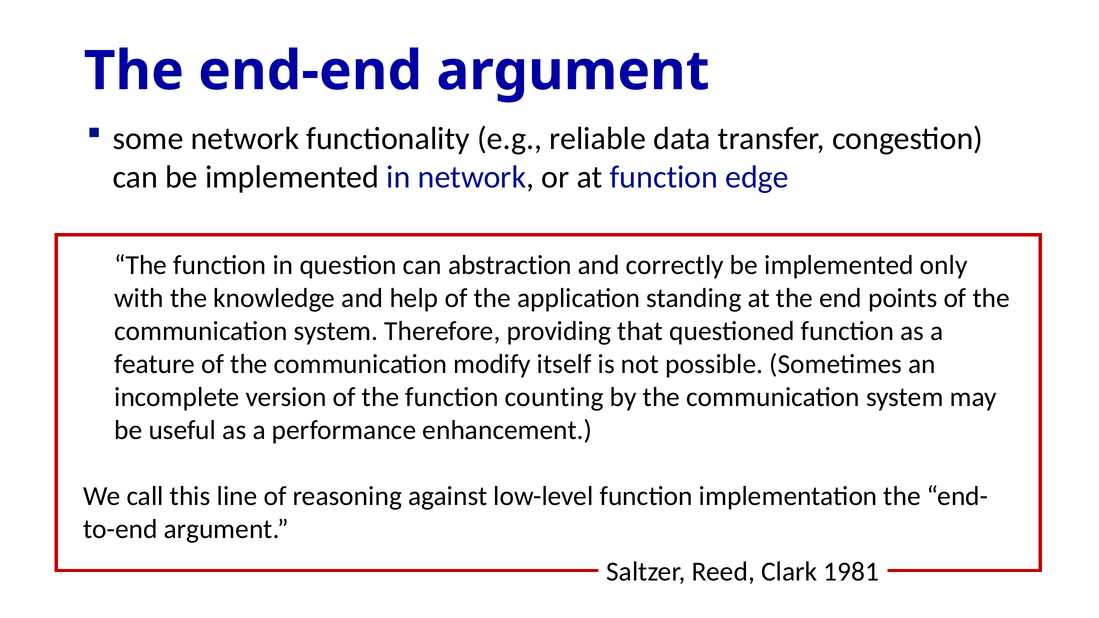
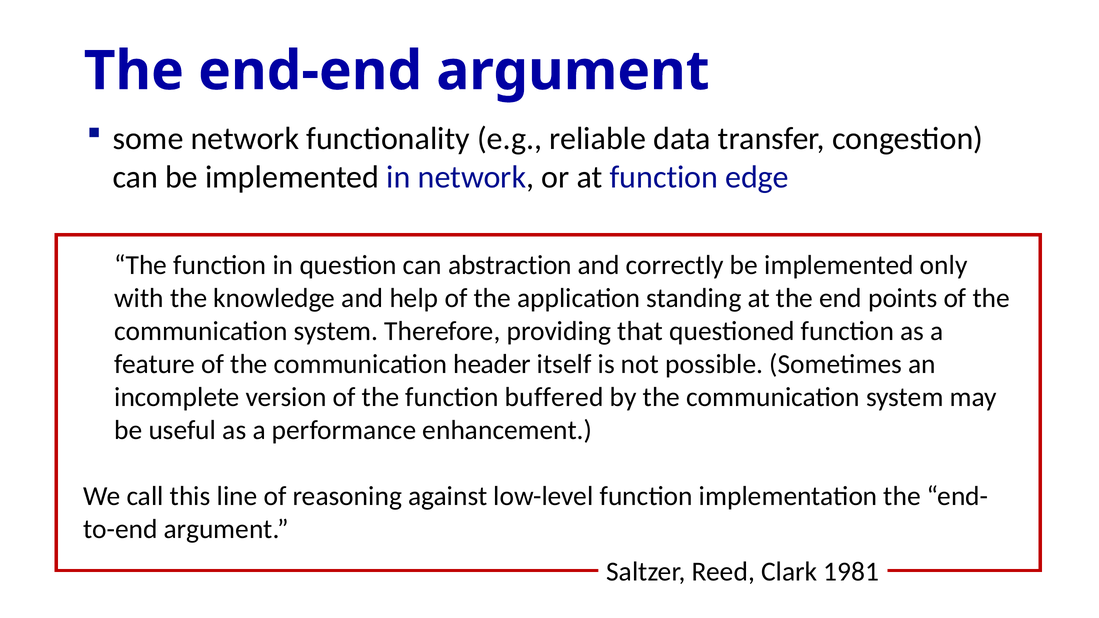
modify: modify -> header (492, 364)
counting: counting -> buffered (554, 397)
